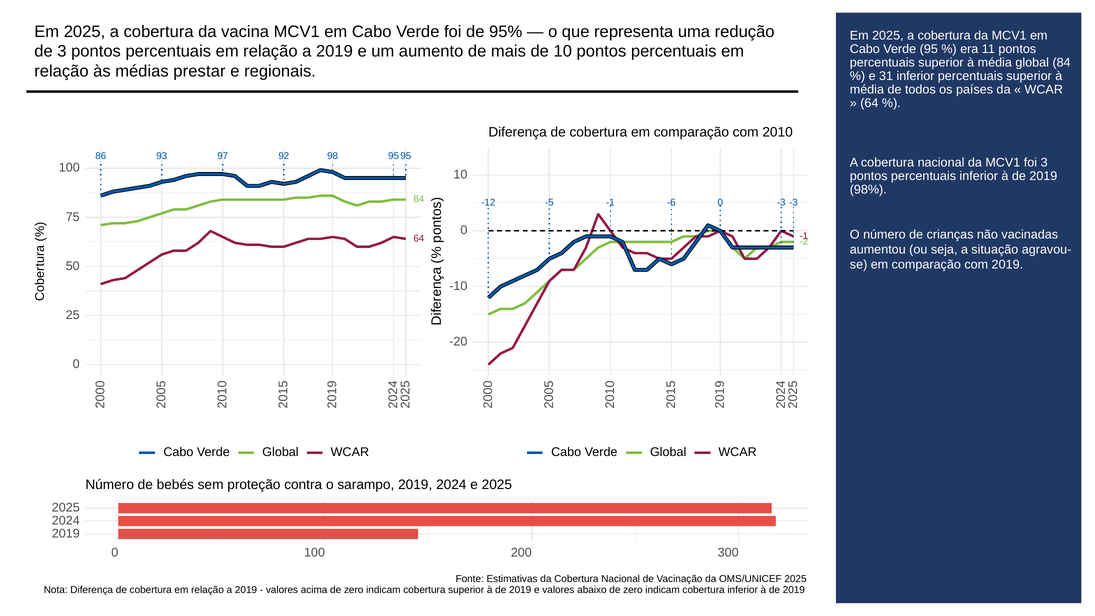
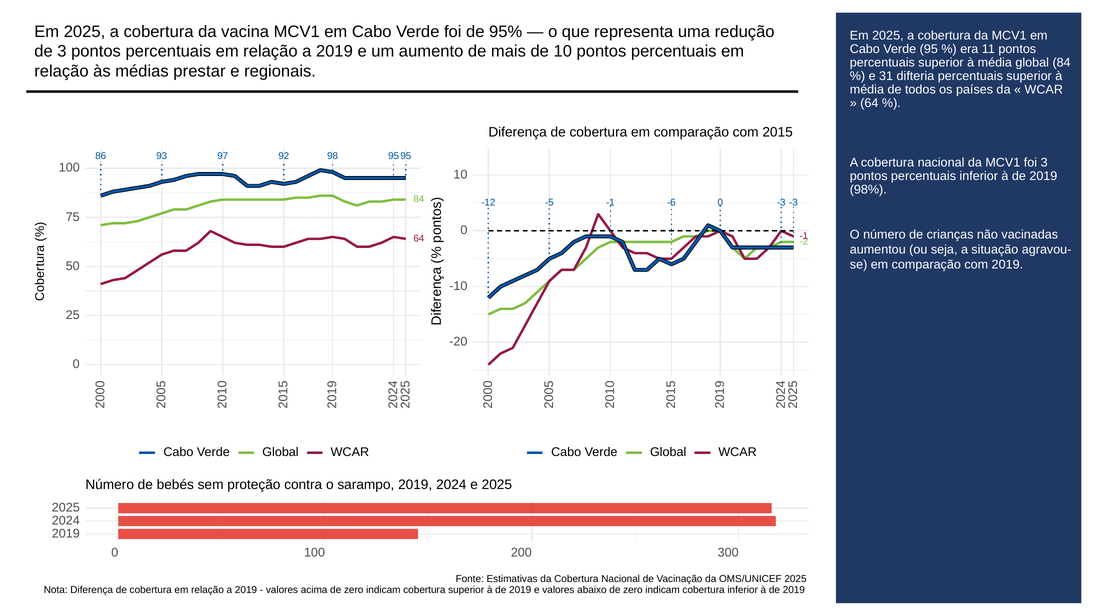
31 inferior: inferior -> difteria (915, 76)
2010: 2010 -> 2015 (778, 132)
